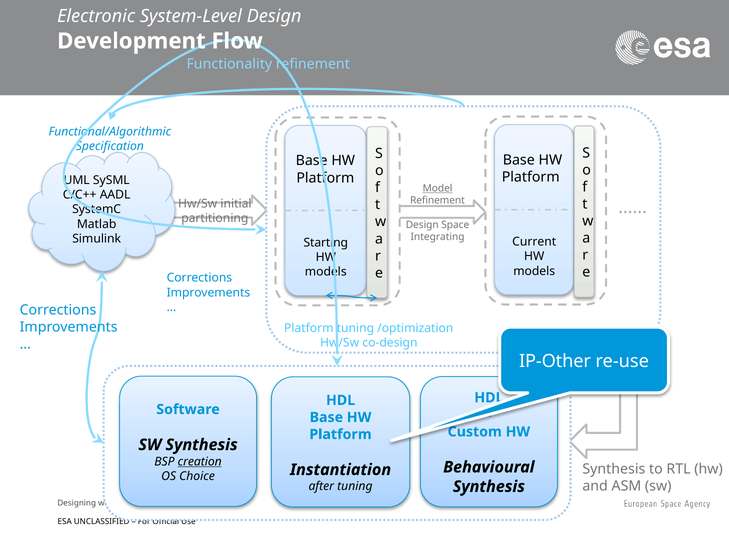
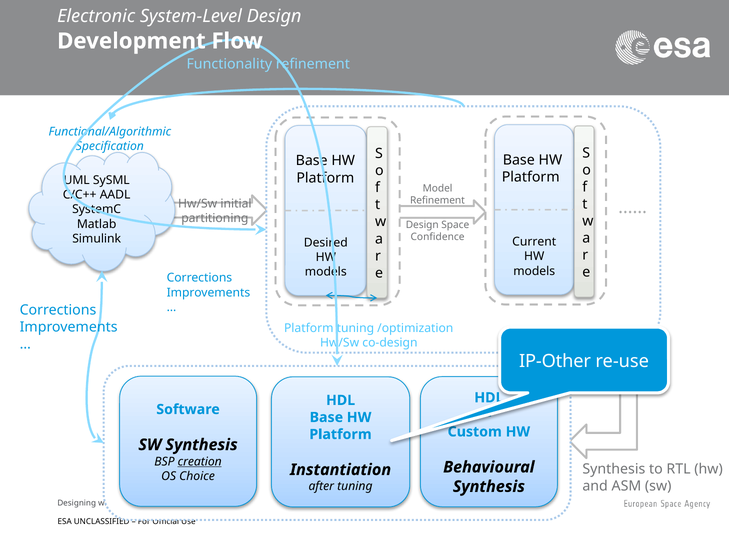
Model underline: present -> none (438, 188)
Integrating: Integrating -> Confidence (438, 237)
Starting: Starting -> Desired (326, 243)
